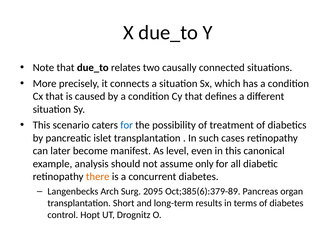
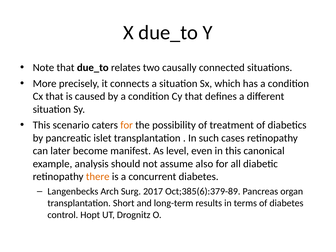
for colour: blue -> orange (127, 125)
only: only -> also (204, 164)
2095: 2095 -> 2017 (153, 191)
